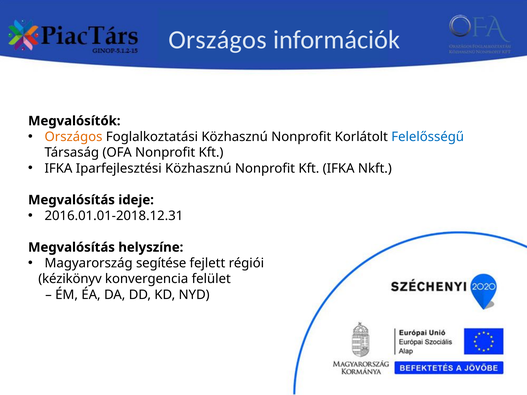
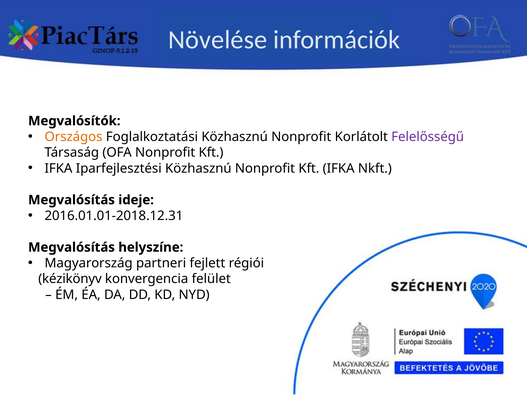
Országos: Országos -> Növelése (218, 40)
Felelősségű colour: blue -> purple (428, 137)
segítése: segítése -> partneri (161, 263)
